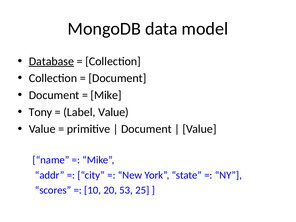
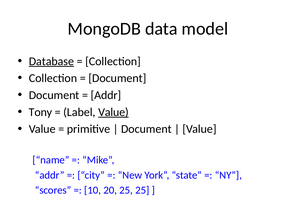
Mike: Mike -> Addr (106, 95)
Value underline: none -> present (113, 112)
20 53: 53 -> 25 (126, 190)
